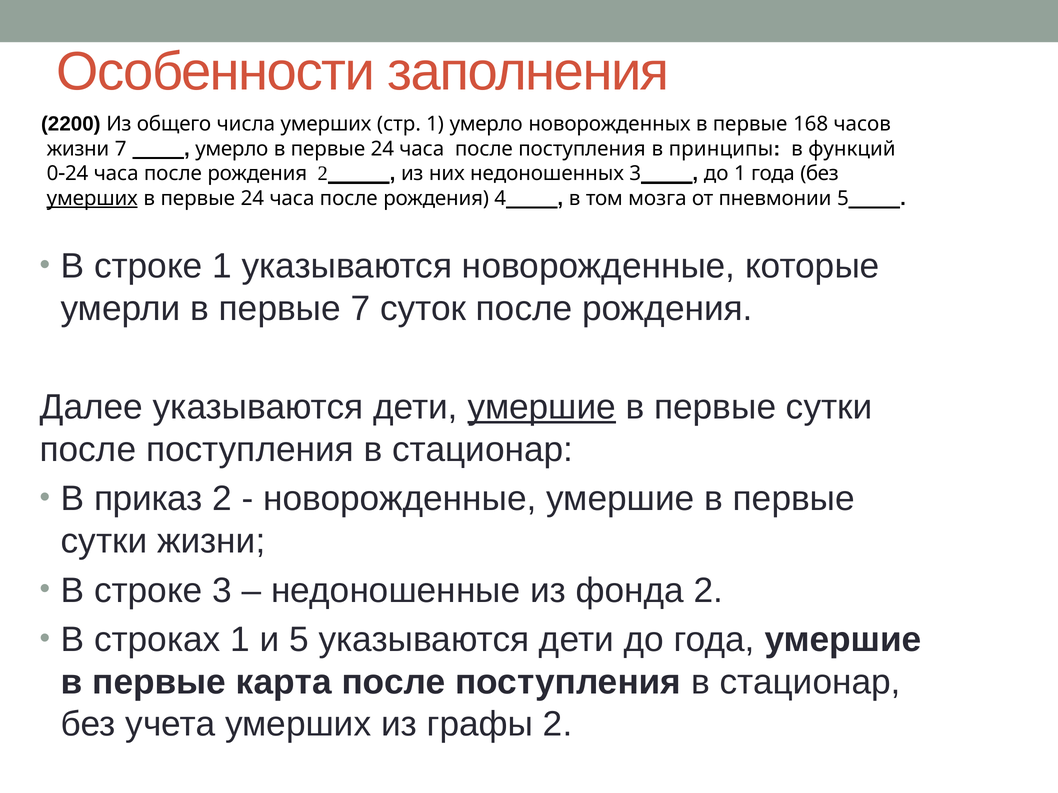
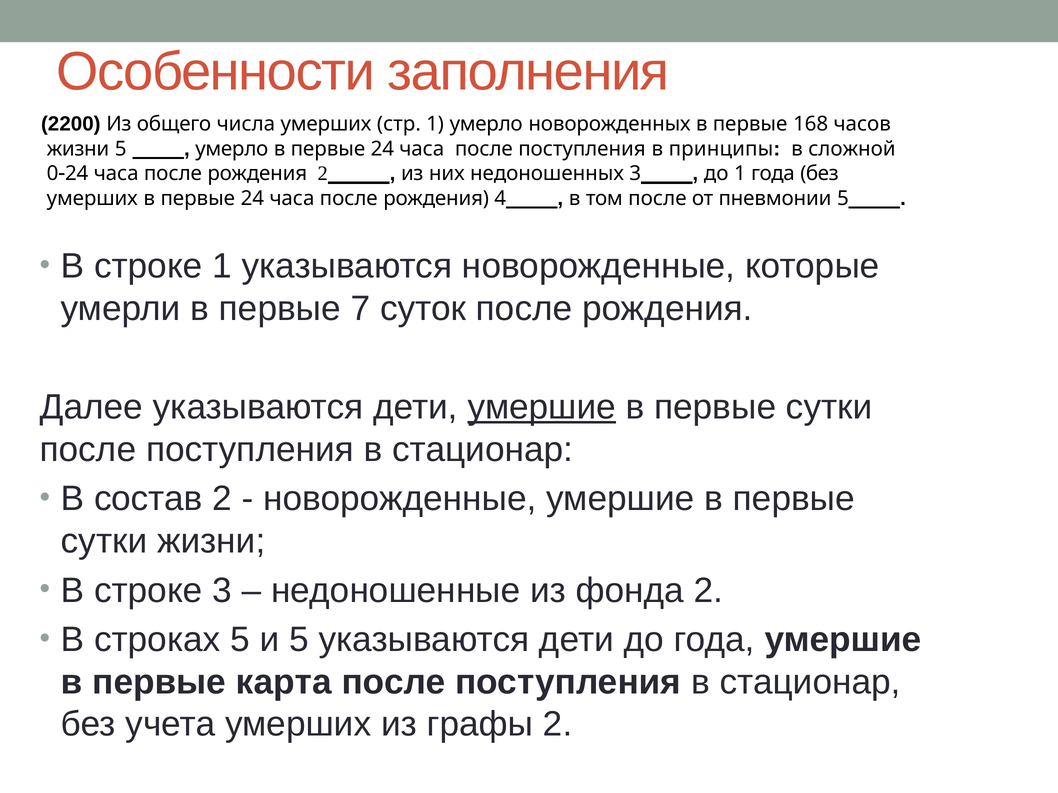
жизни 7: 7 -> 5 (121, 149)
функций: функций -> сложной (852, 149)
умерших underline: present -> none (92, 198)
том мозга: мозга -> после (657, 198)
приказ: приказ -> состав (148, 499)
строках 1: 1 -> 5 (240, 640)
